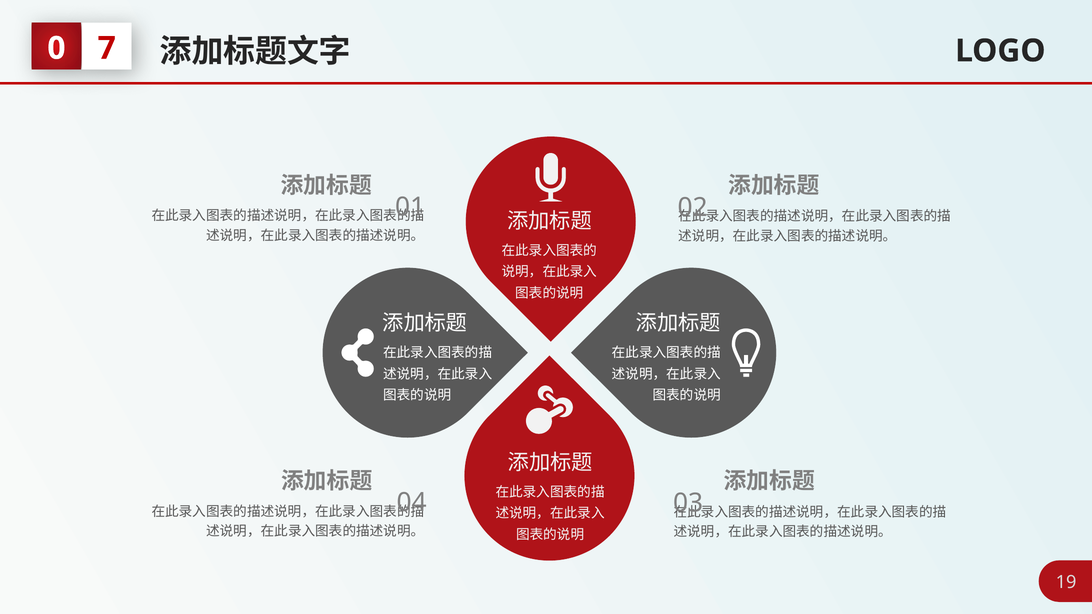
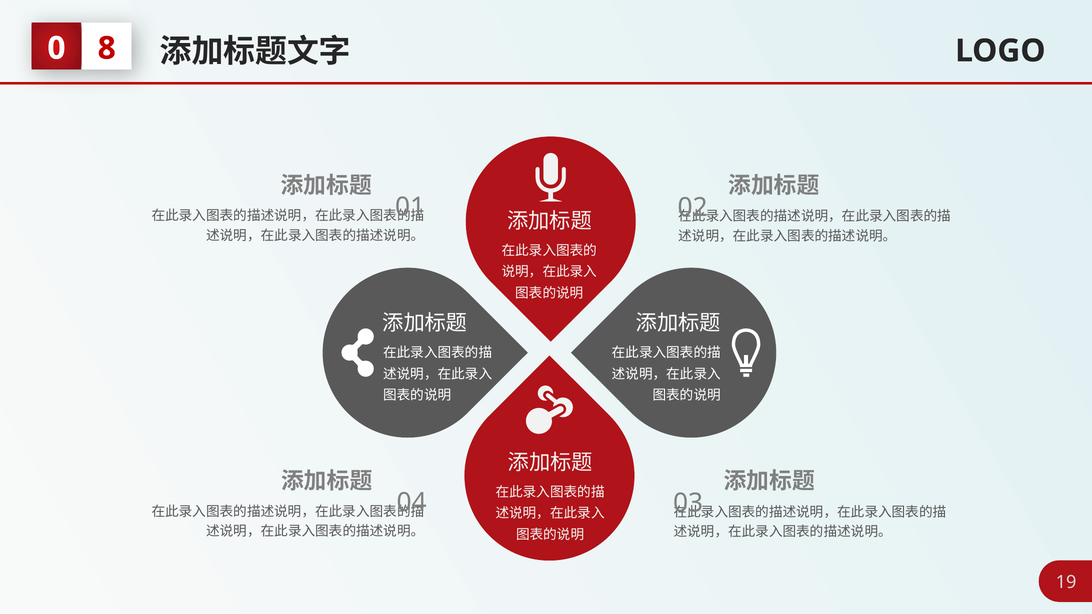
7: 7 -> 8 (107, 48)
